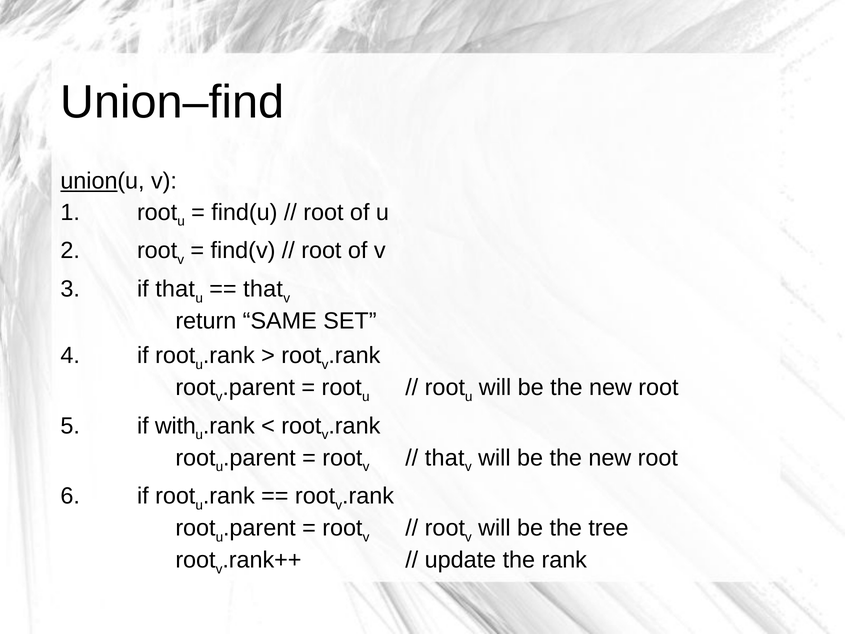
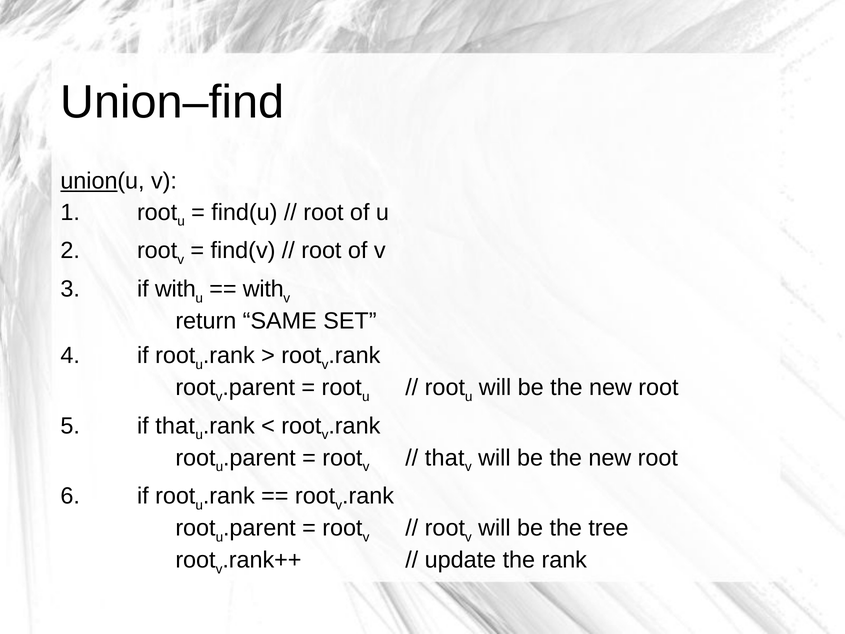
if that: that -> with (175, 289)
that: that -> with (263, 289)
if with: with -> that (175, 426)
